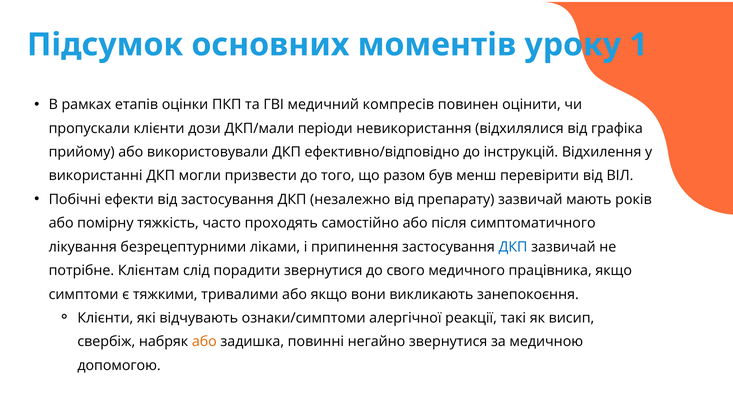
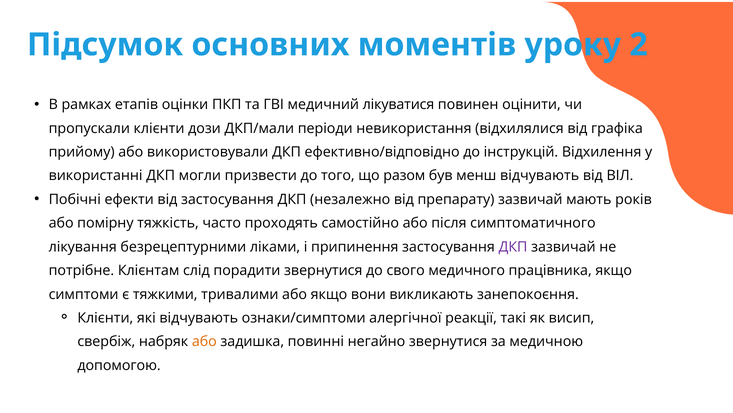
1: 1 -> 2 (639, 45)
компресів: компресів -> лікуватися (399, 104)
менш перевірити: перевірити -> відчувають (540, 175)
ДКП colour: blue -> purple (513, 246)
